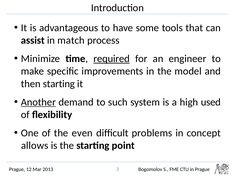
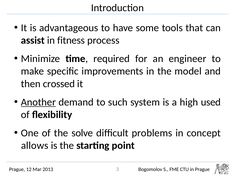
match: match -> fitness (71, 40)
required underline: present -> none (112, 59)
then starting: starting -> crossed (59, 84)
even: even -> solve (82, 133)
